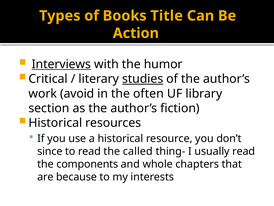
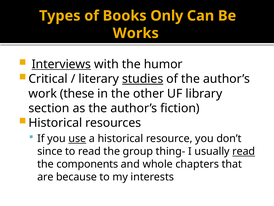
Title: Title -> Only (167, 16)
Action: Action -> Works (136, 33)
avoid: avoid -> these (77, 93)
often: often -> other (149, 93)
use underline: none -> present (77, 138)
called: called -> group (138, 151)
read underline: none -> present (244, 151)
